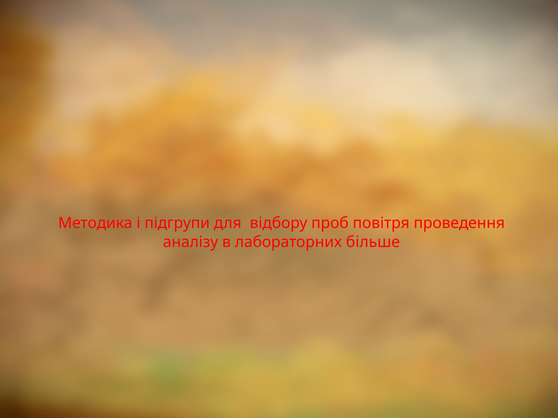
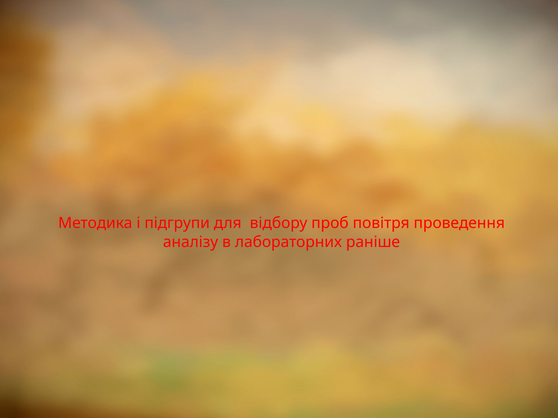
більше: більше -> раніше (373, 242)
